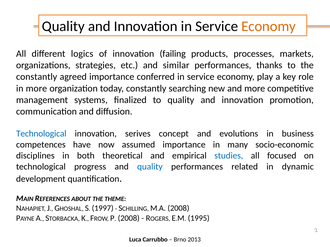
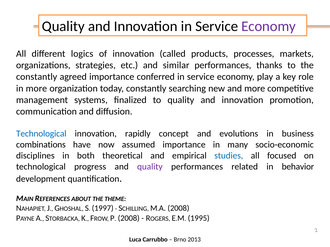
Economy colour: orange -> purple (269, 26)
failing: failing -> called (173, 54)
serives: serives -> rapidly (138, 134)
competences: competences -> combinations (41, 145)
quality colour: blue -> purple (150, 167)
dynamic: dynamic -> behavior (298, 167)
